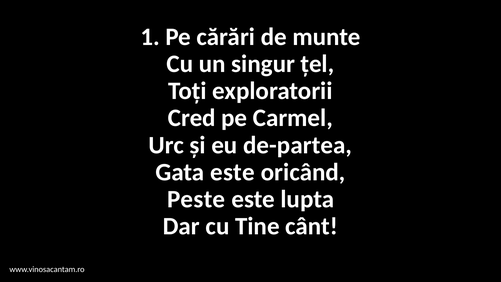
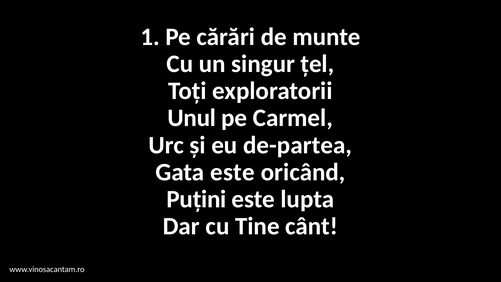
Cred: Cred -> Unul (192, 118)
Peste: Peste -> Puțini (196, 199)
